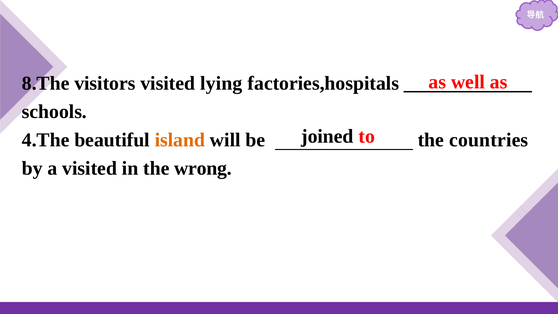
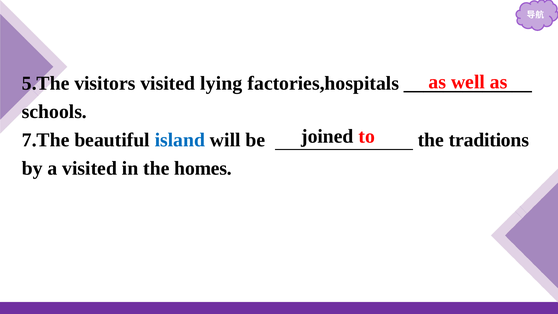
8.The: 8.The -> 5.The (46, 83)
4.The: 4.The -> 7.The (46, 140)
island colour: orange -> blue (180, 140)
countries: countries -> traditions (489, 140)
wrong: wrong -> homes (203, 168)
